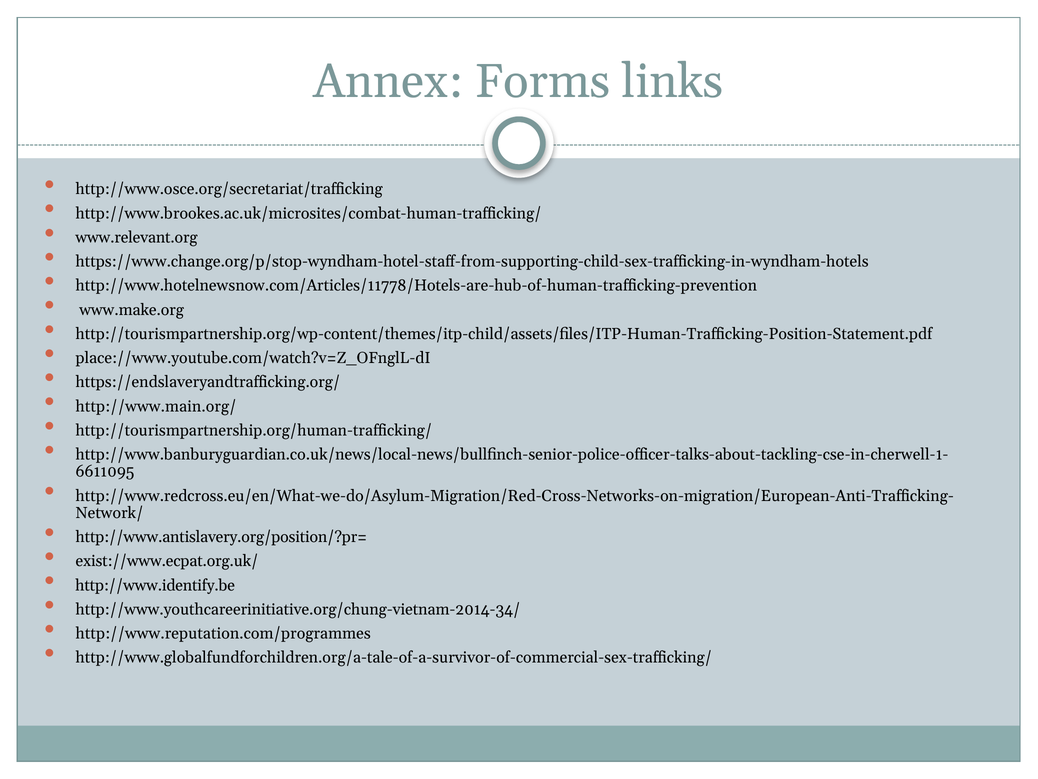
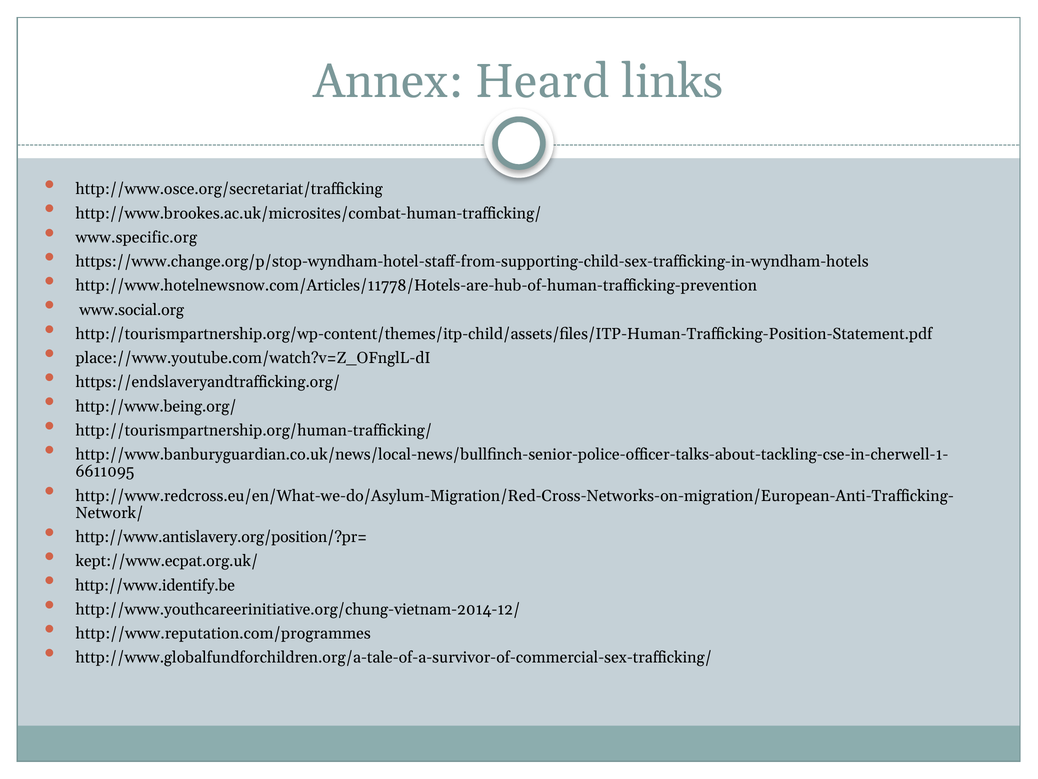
Forms: Forms -> Heard (542, 82)
www.relevant.org: www.relevant.org -> www.specific.org (136, 237)
www.make.org: www.make.org -> www.social.org (132, 310)
http://www.main.org/: http://www.main.org/ -> http://www.being.org/ (156, 406)
exist://www.ecpat.org.uk/: exist://www.ecpat.org.uk/ -> kept://www.ecpat.org.uk/ (167, 561)
http://www.youthcareerinitiative.org/chung-vietnam-2014-34/: http://www.youthcareerinitiative.org/chung-vietnam-2014-34/ -> http://www.youthcareerinitiative.org/chung-vietnam-2014-12/ (298, 609)
